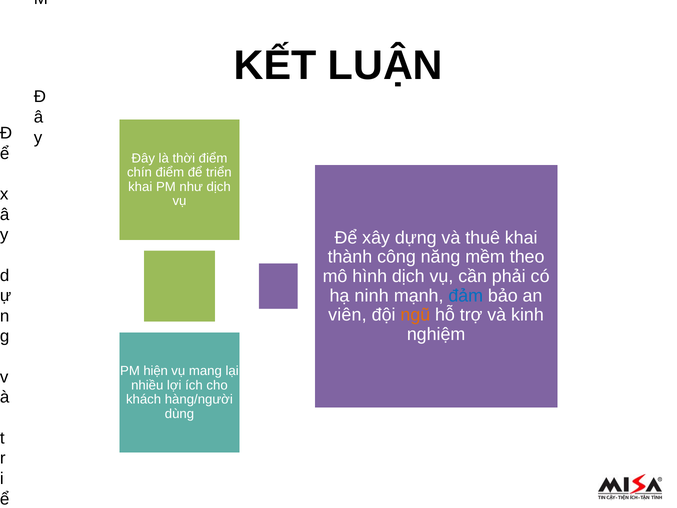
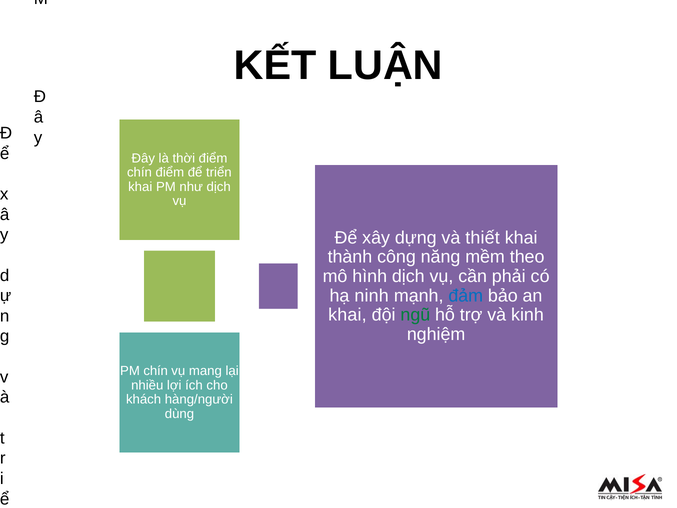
thuê: thuê -> thiết (483, 238)
viên: viên -> khai (347, 315)
ngũ colour: orange -> green (415, 315)
PM hiện: hiện -> chín (156, 371)
